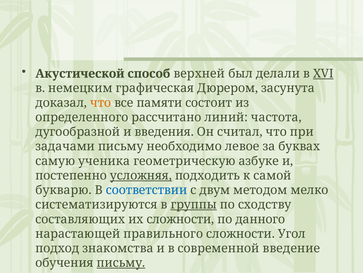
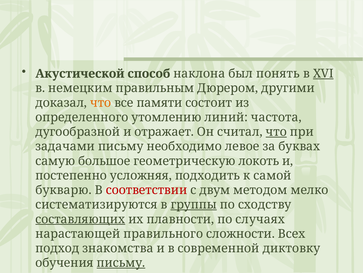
верхней: верхней -> наклона (199, 73)
делали: делали -> понять (278, 73)
графическая: графическая -> правильным (155, 88)
засунута: засунута -> другими (288, 88)
рассчитано: рассчитано -> утомлению (166, 117)
введения: введения -> отражает (164, 132)
что underline: none -> present (276, 132)
ученика: ученика -> большое (104, 161)
азбуке: азбуке -> локоть (259, 161)
усложняя underline: present -> none (141, 175)
соответствии colour: blue -> red (147, 190)
составляющих underline: none -> present (80, 219)
их сложности: сложности -> плавности (180, 219)
данного: данного -> случаях (260, 219)
Угол: Угол -> Всех (292, 233)
введение: введение -> диктовку (291, 248)
